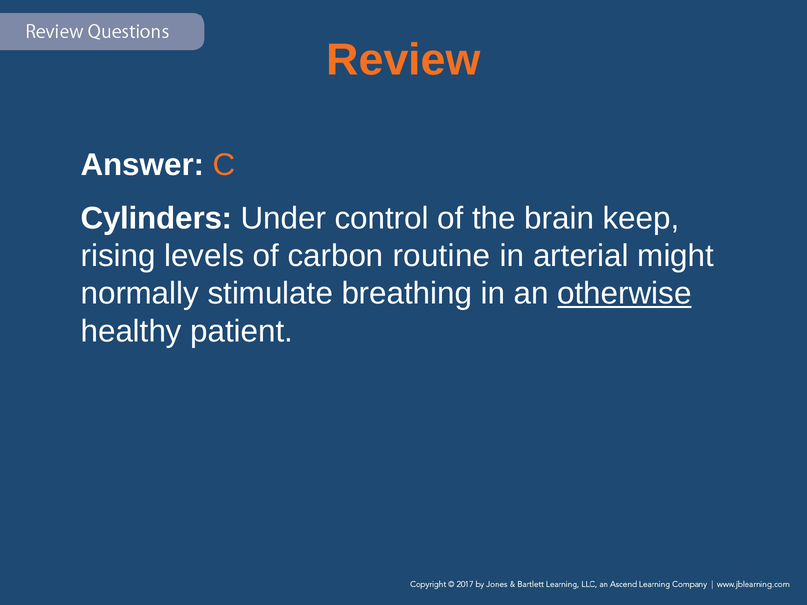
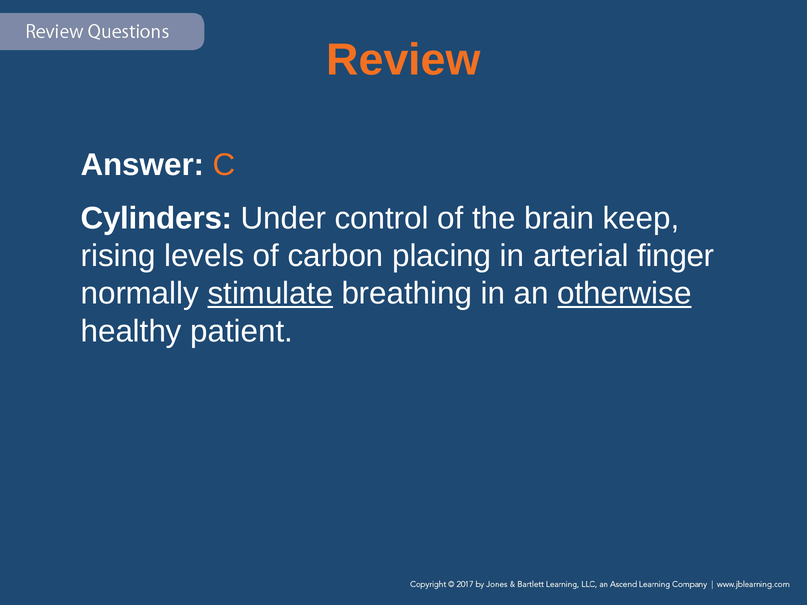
routine: routine -> placing (442, 256)
might: might -> finger (676, 256)
stimulate underline: none -> present (270, 294)
